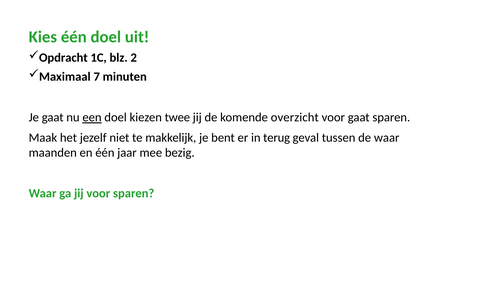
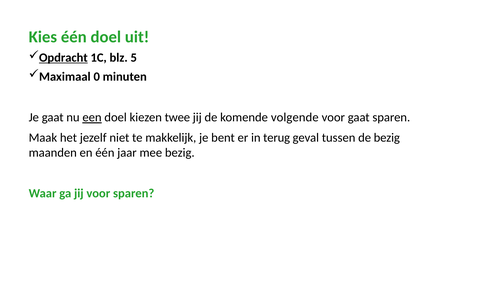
Opdracht underline: none -> present (63, 58)
2: 2 -> 5 (134, 58)
7: 7 -> 0 (97, 77)
overzicht: overzicht -> volgende (295, 117)
de waar: waar -> bezig (387, 138)
